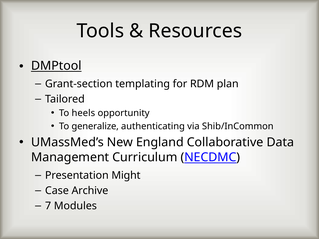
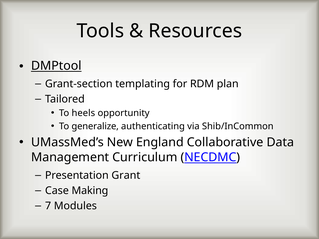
Might: Might -> Grant (126, 176)
Archive: Archive -> Making (90, 191)
